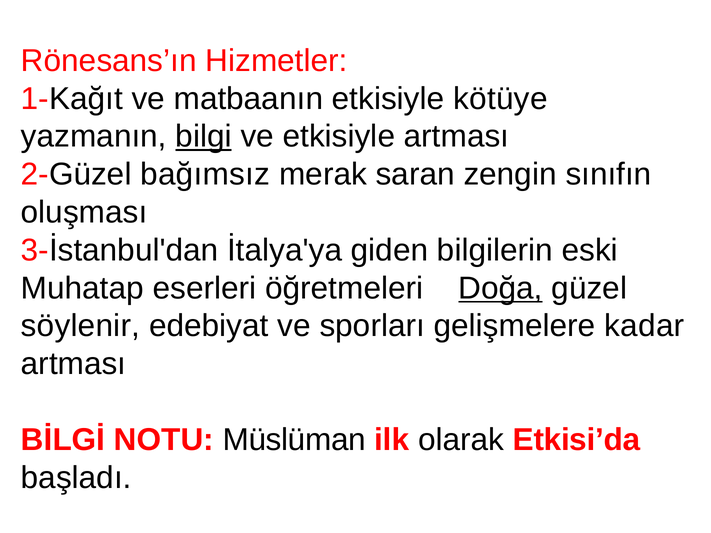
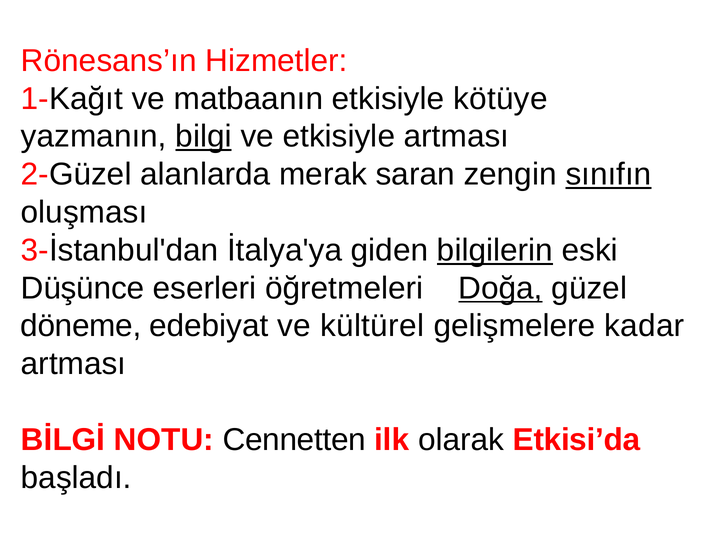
bağımsız: bağımsız -> alanlarda (205, 174)
sınıfın underline: none -> present (608, 174)
bilgilerin underline: none -> present (495, 250)
Muhatap: Muhatap -> Düşünce (83, 288)
söylenir: söylenir -> döneme (81, 326)
sporları: sporları -> kültürel (372, 326)
Müslüman: Müslüman -> Cennetten (294, 440)
